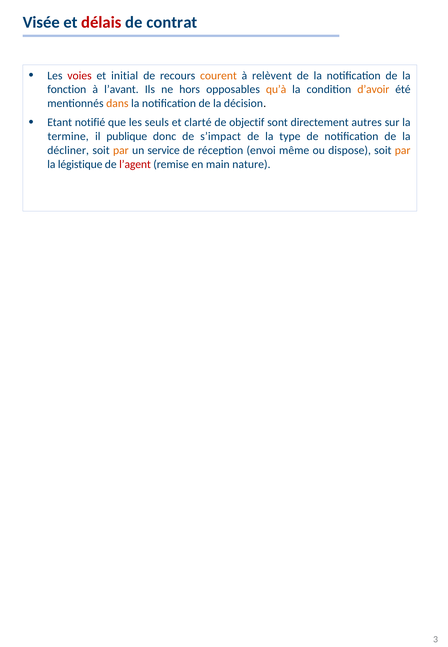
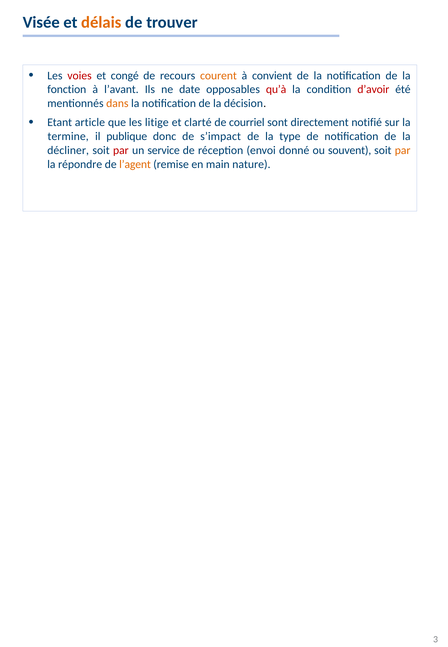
délais colour: red -> orange (101, 22)
contrat: contrat -> trouver (172, 22)
initial: initial -> congé (125, 76)
relèvent: relèvent -> convient (272, 76)
hors: hors -> date (190, 90)
qu’à colour: orange -> red (276, 90)
d’avoir colour: orange -> red (373, 90)
notifié: notifié -> article (90, 122)
seuls: seuls -> litige (157, 122)
objectif: objectif -> courriel (247, 122)
autres: autres -> notifié (367, 122)
par colour: orange -> red (121, 150)
même: même -> donné (294, 150)
dispose: dispose -> souvent (350, 150)
légistique: légistique -> répondre (80, 164)
l’agent colour: red -> orange (135, 164)
